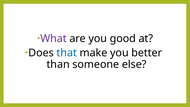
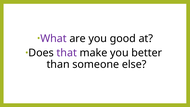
that colour: blue -> purple (67, 53)
